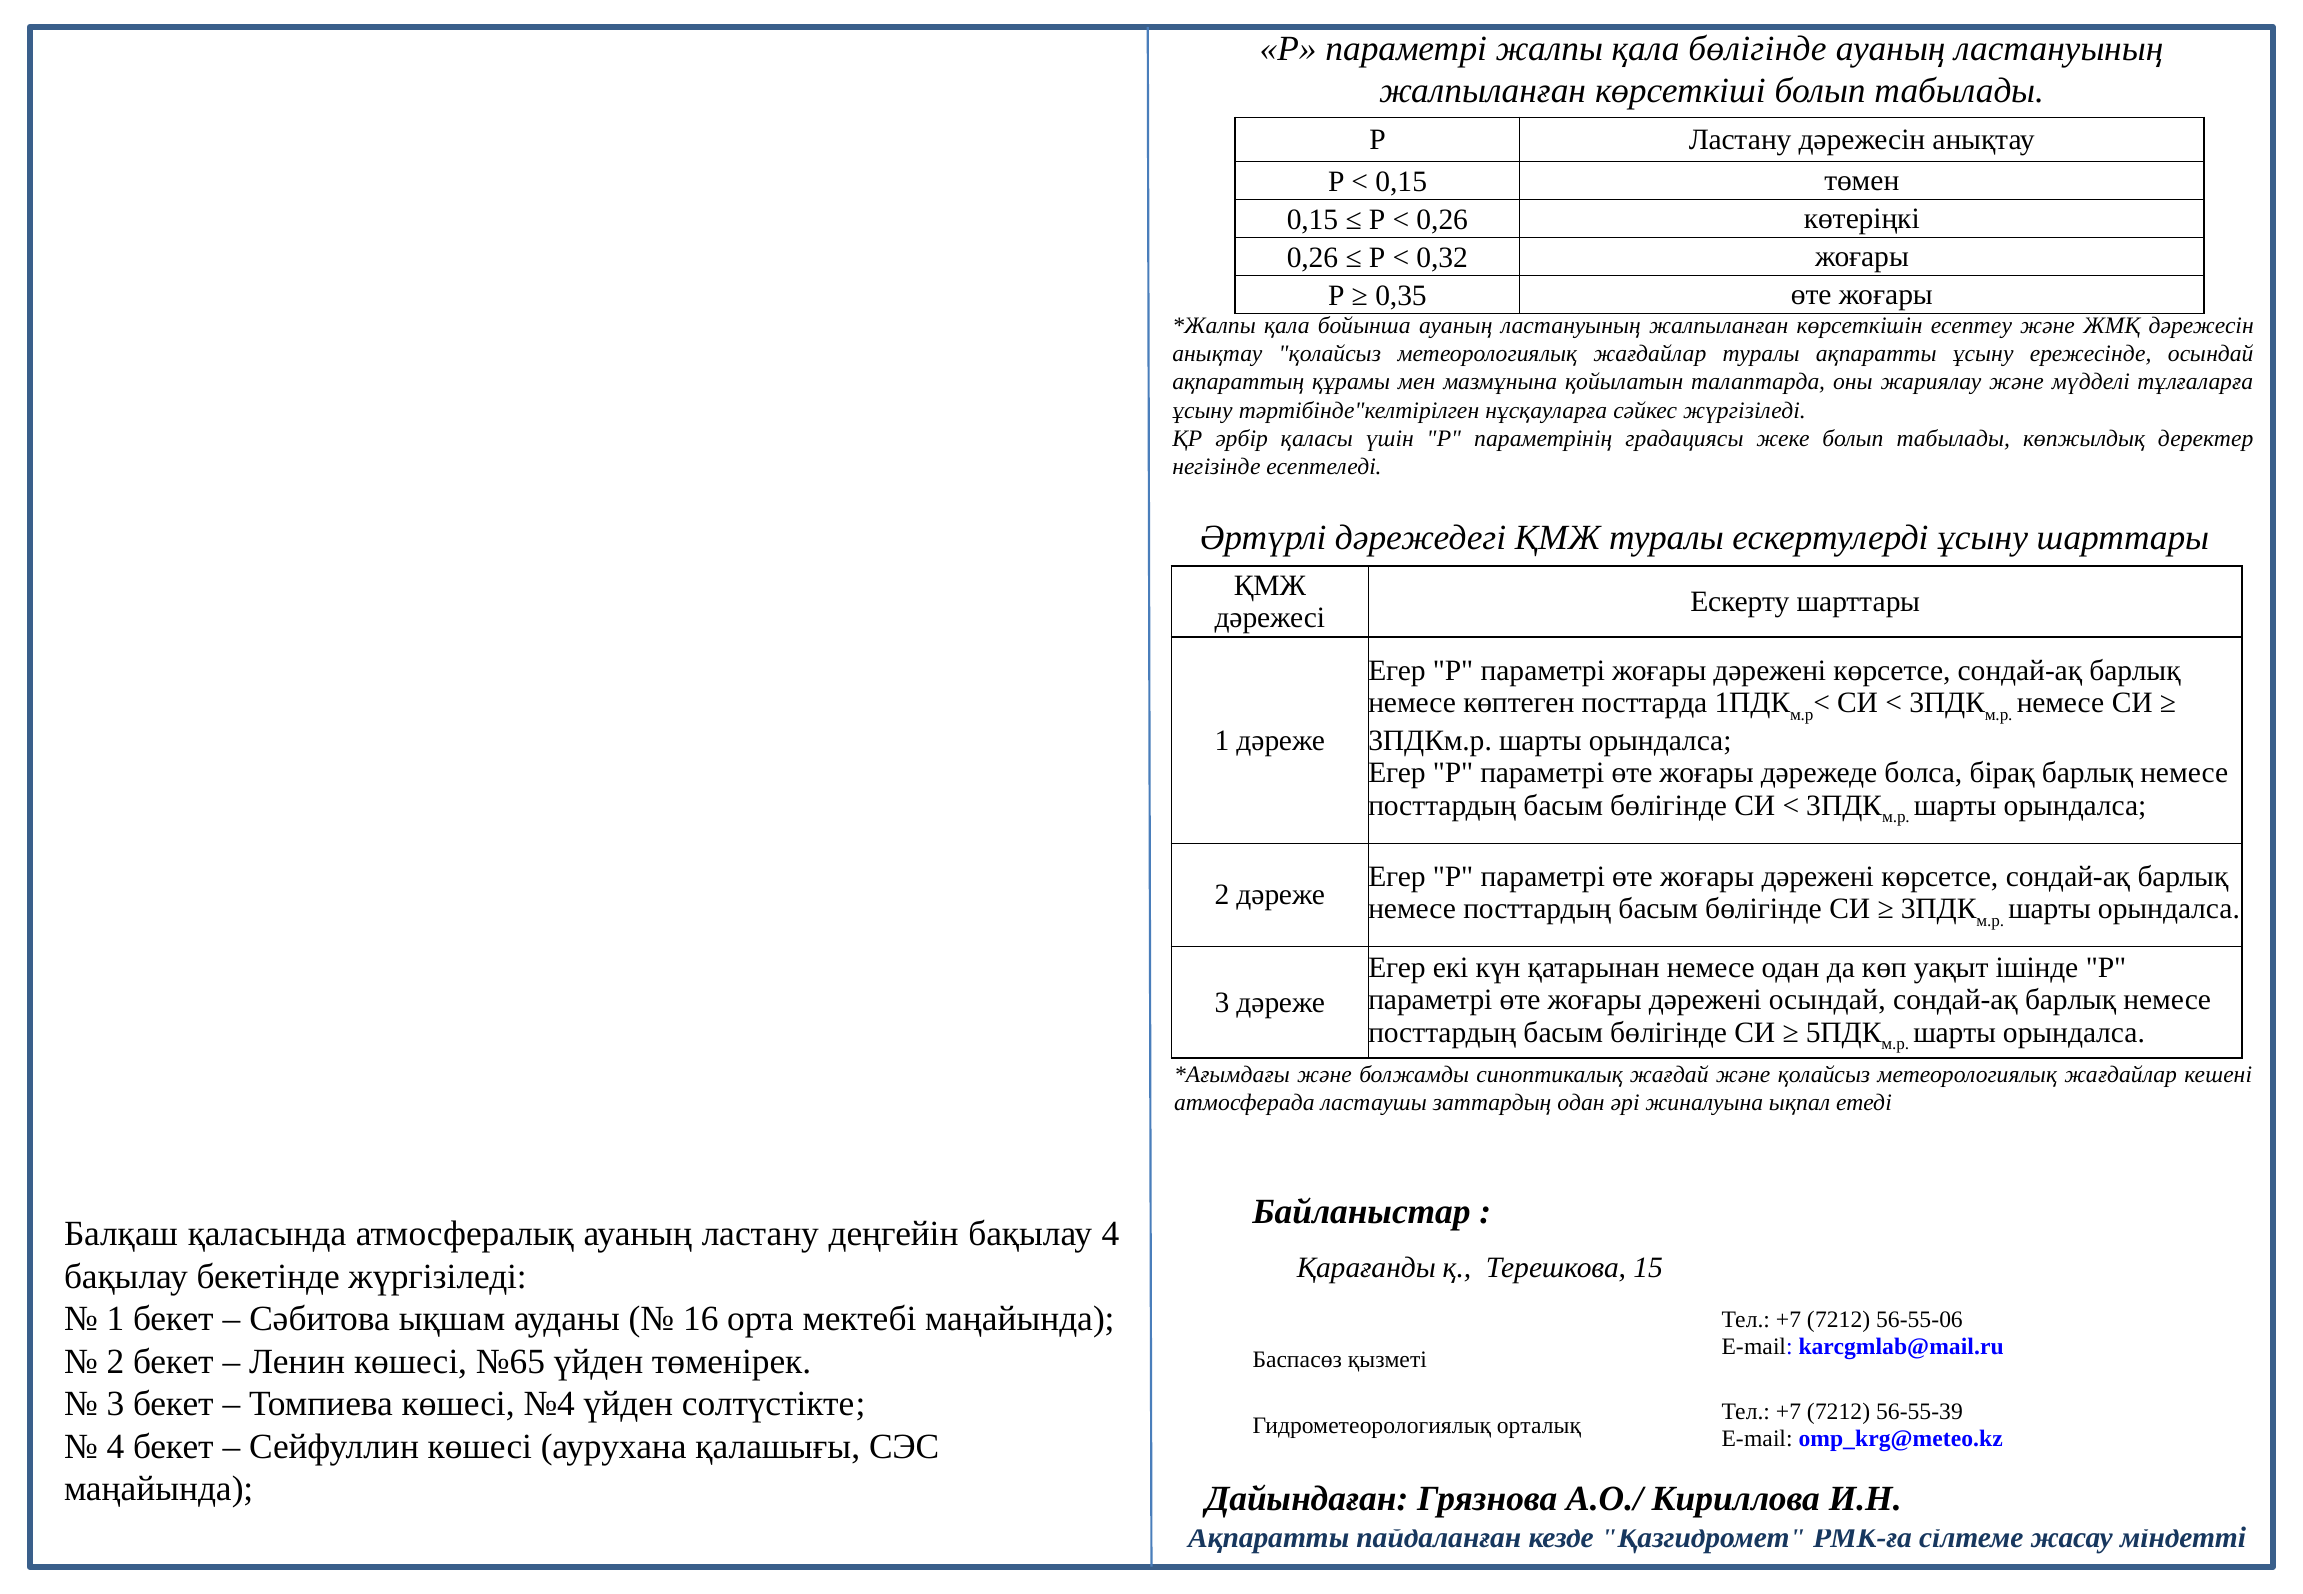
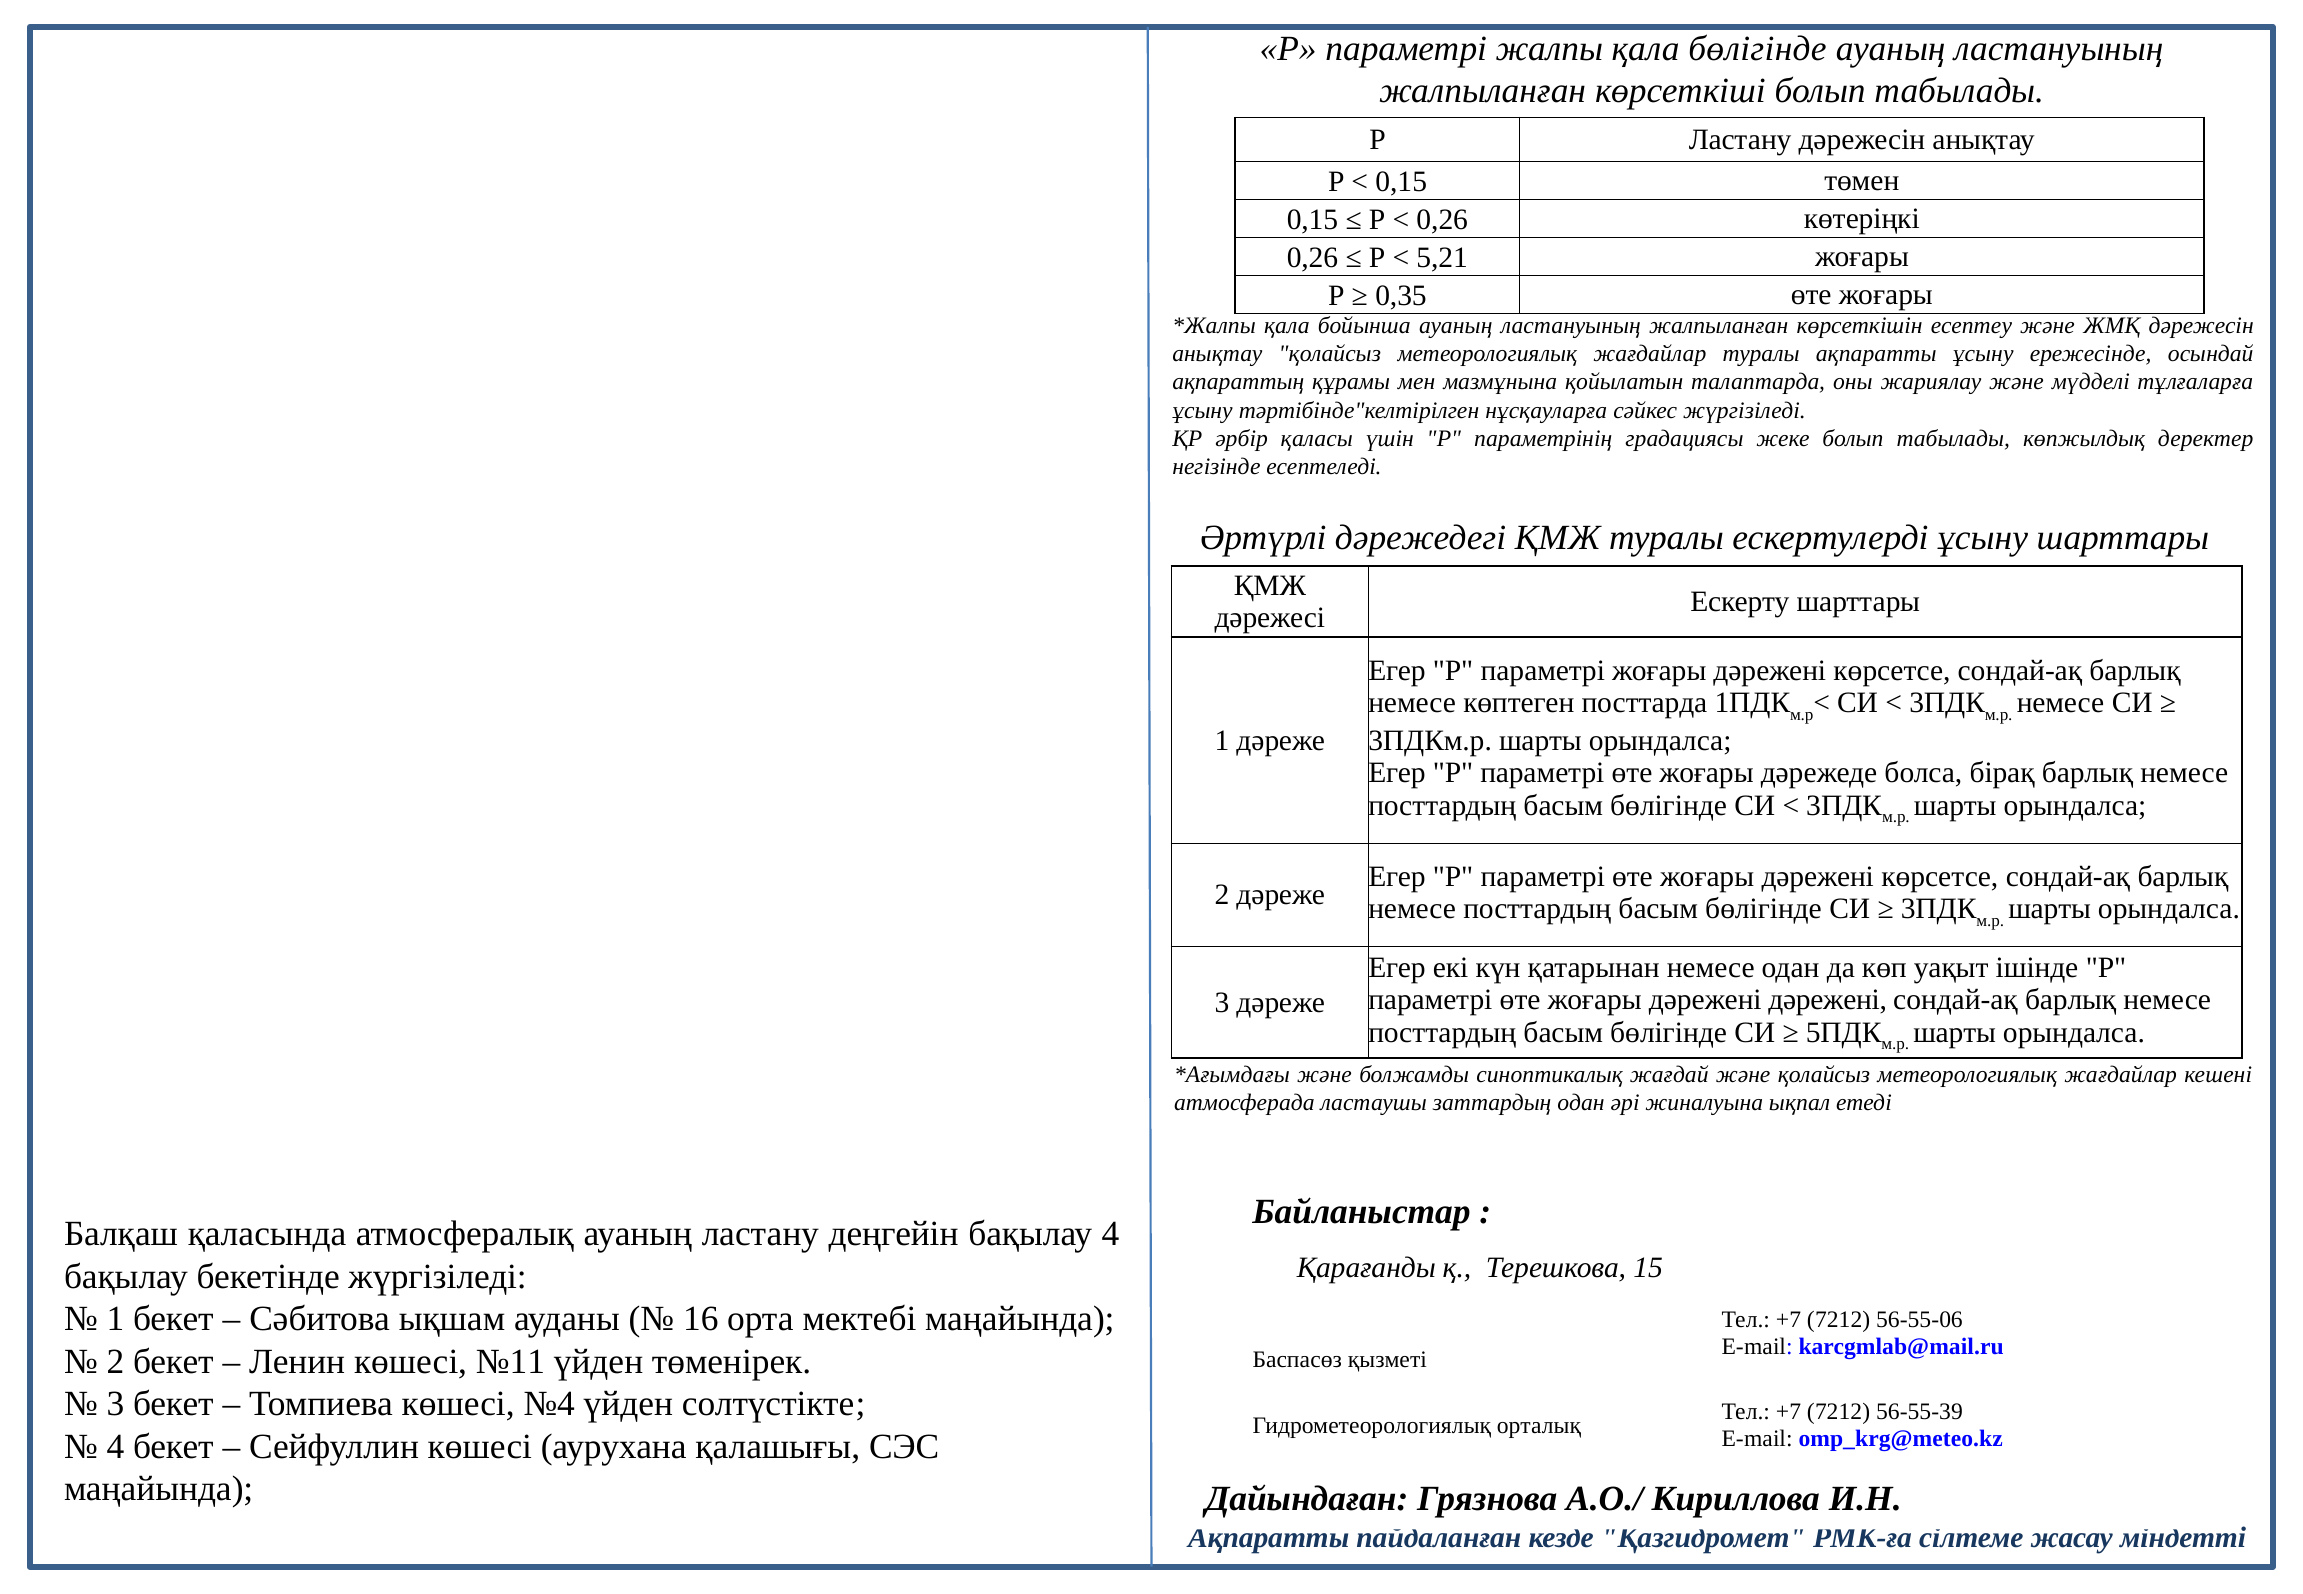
0,32: 0,32 -> 5,21 (1442, 258)
дәрежені осындай: осындай -> дәрежені (1828, 1000)
№65: №65 -> №11 (510, 1362)
